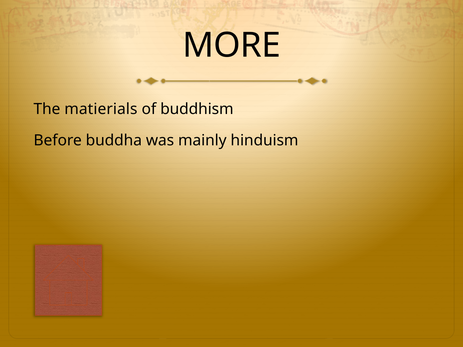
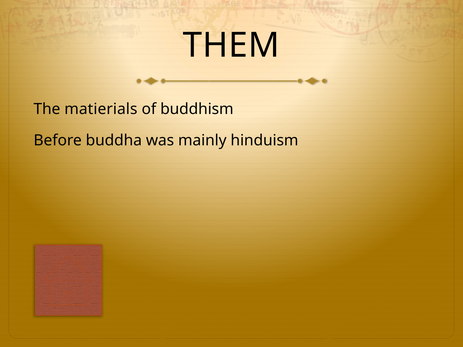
MORE: MORE -> THEM (231, 45)
